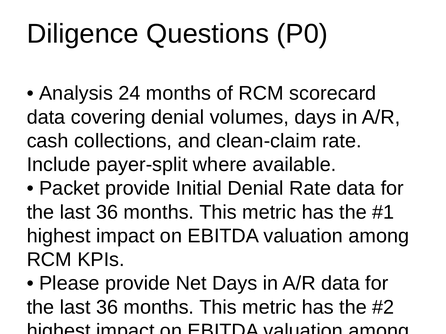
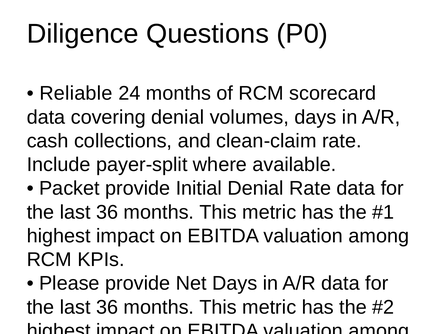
Analysis: Analysis -> Reliable (76, 94)
